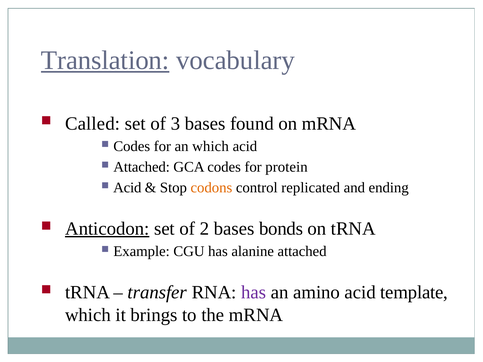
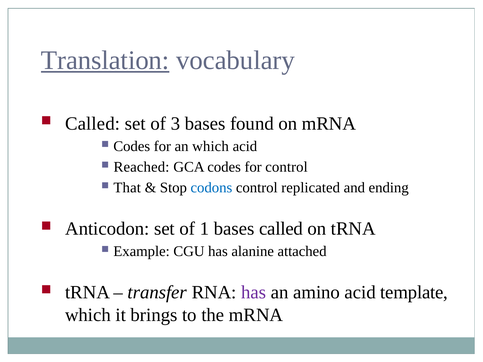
Attached: Attached -> Reached (141, 167)
for protein: protein -> control (287, 167)
Acid: Acid -> That (127, 188)
codons colour: orange -> blue (211, 188)
Anticodon underline: present -> none (107, 229)
2: 2 -> 1 (205, 229)
bases bonds: bonds -> called (281, 229)
